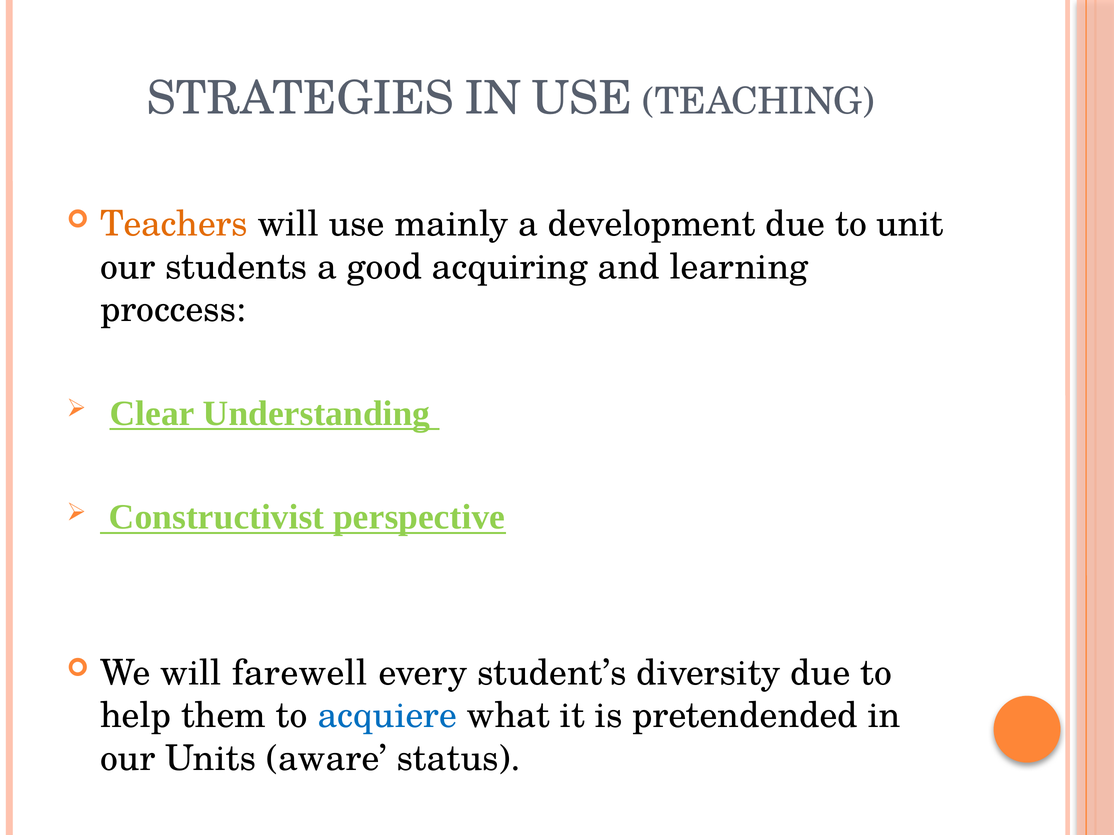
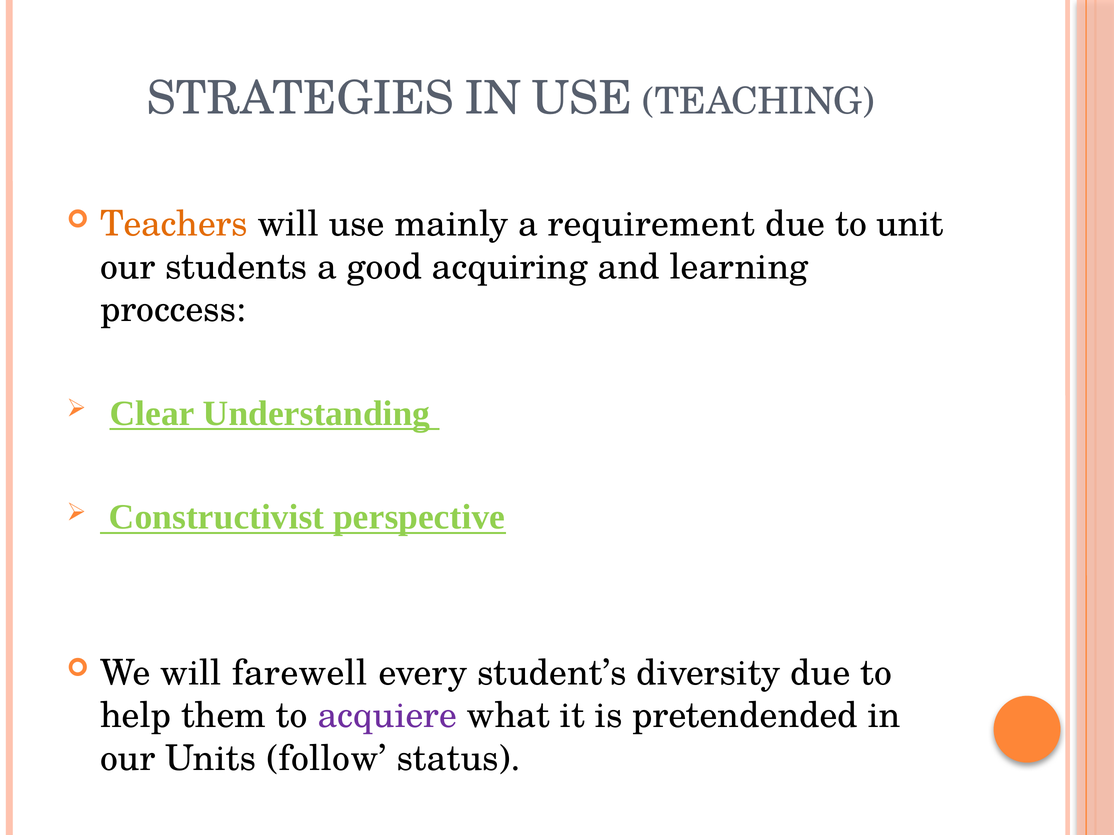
development: development -> requirement (651, 224)
acquiere colour: blue -> purple (387, 716)
aware: aware -> follow (326, 759)
